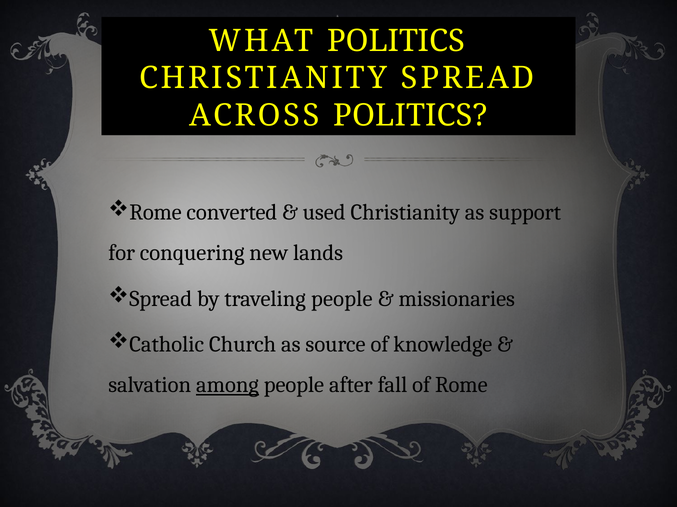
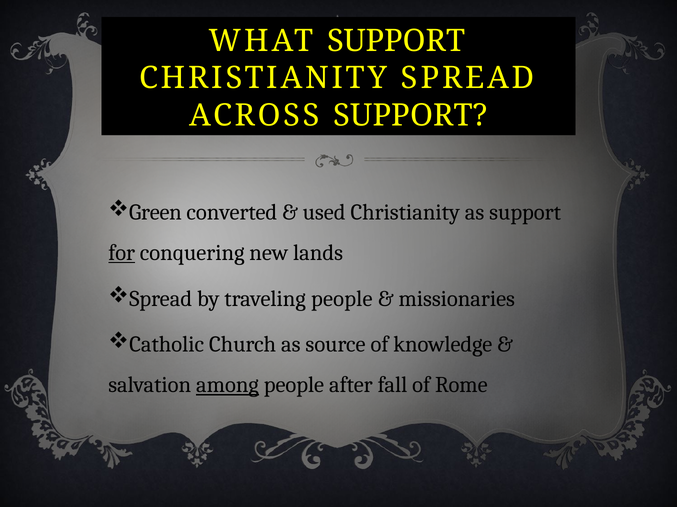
WHAT POLITICS: POLITICS -> SUPPORT (396, 41)
ACROSS POLITICS: POLITICS -> SUPPORT (410, 116)
Rome: Rome -> Green (155, 213)
for underline: none -> present (122, 253)
